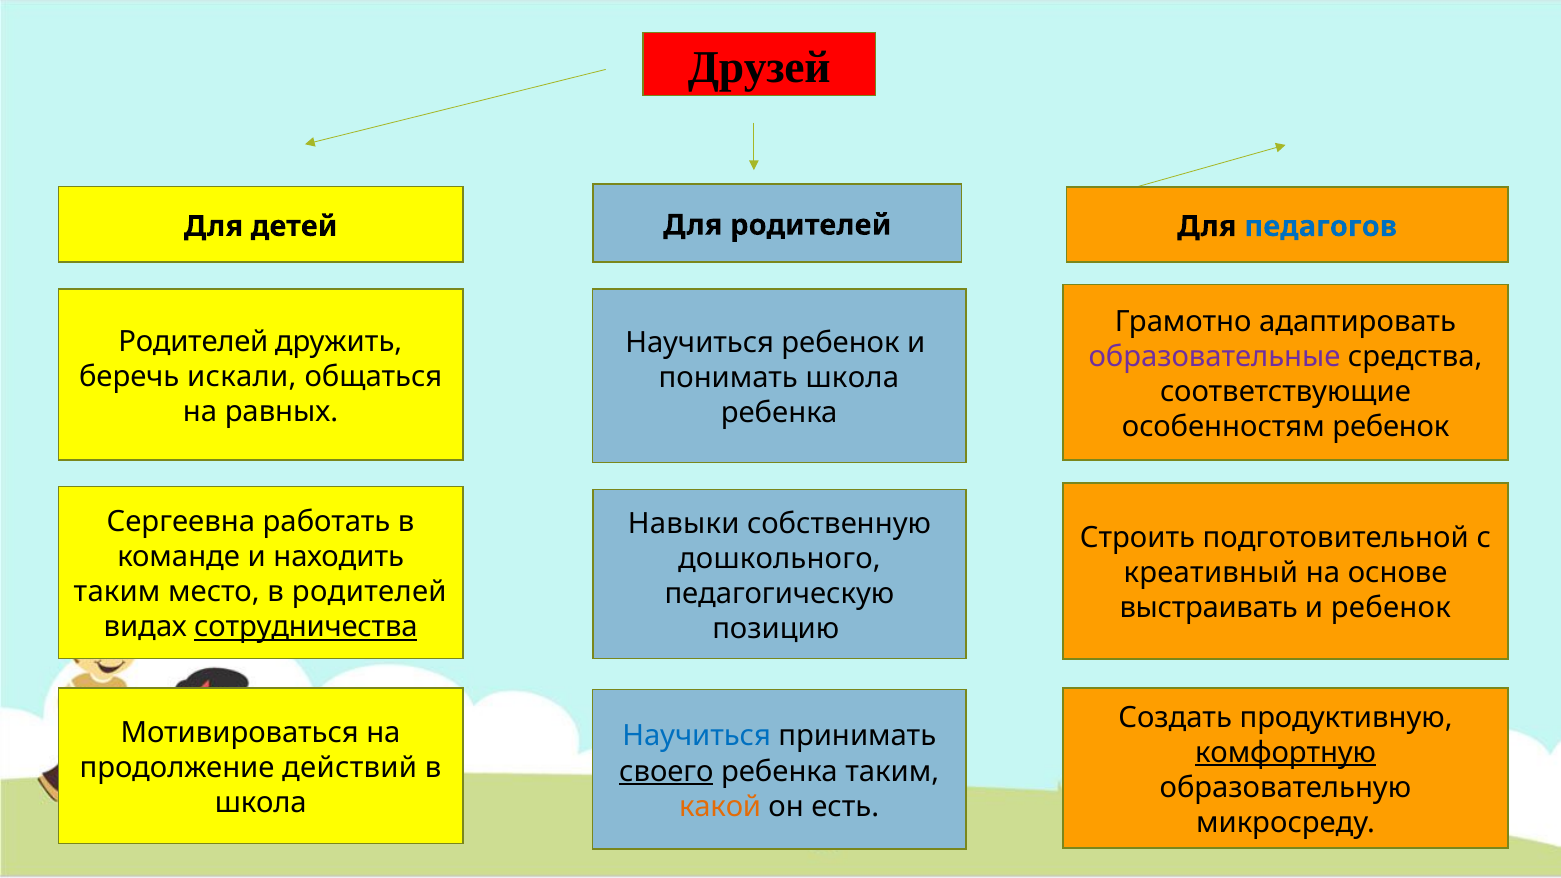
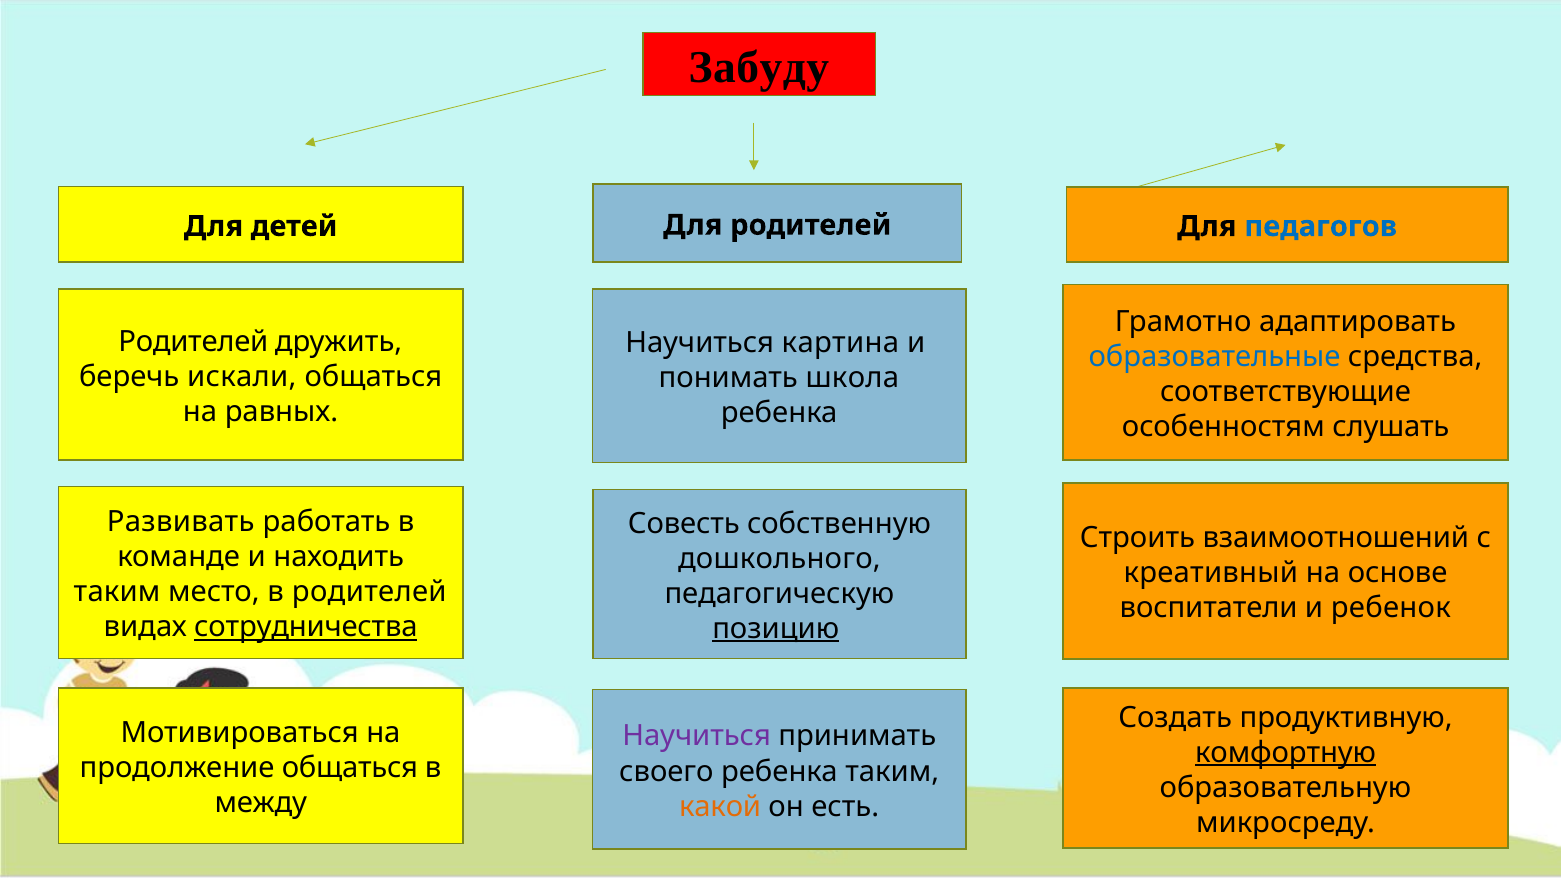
Друзей: Друзей -> Забуду (759, 67)
Научиться ребенок: ребенок -> картина (840, 343)
образовательные colour: purple -> blue (1214, 357)
особенностям ребенок: ребенок -> слушать (1391, 427)
Сергеевна: Сергеевна -> Развивать (181, 522)
Навыки: Навыки -> Совесть (684, 523)
подготовительной: подготовительной -> взаимоотношений (1336, 538)
выстраивать: выстраивать -> воспитатели (1209, 608)
позицию underline: none -> present (776, 629)
Научиться colour: blue -> purple (697, 736)
продолжение действий: действий -> общаться (350, 768)
своего underline: present -> none (666, 771)
школа: школа -> между (261, 803)
